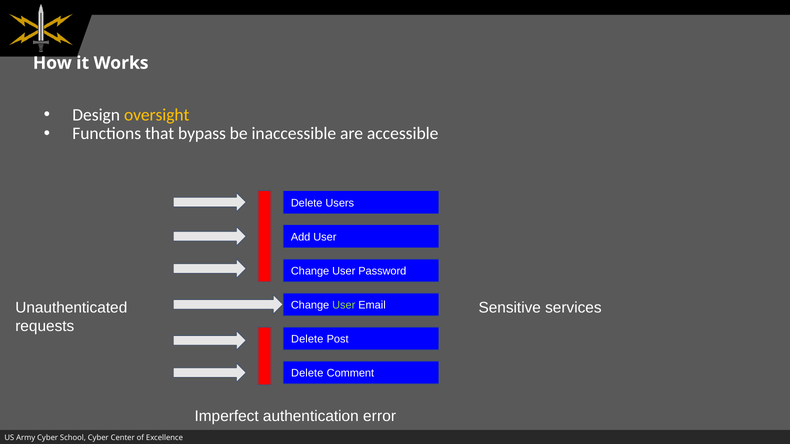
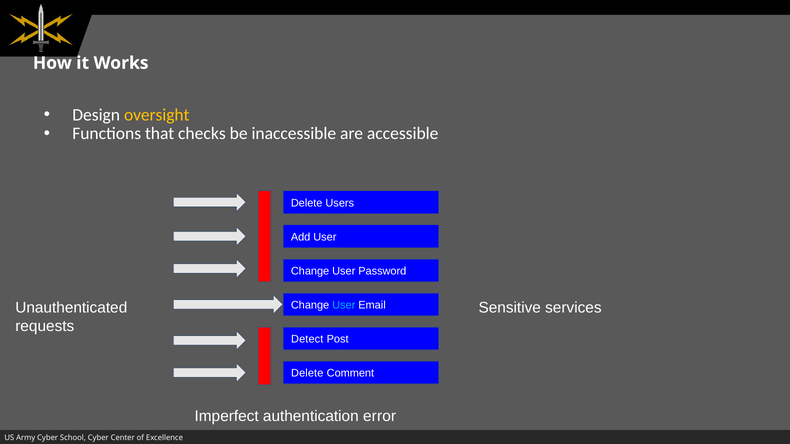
bypass: bypass -> checks (202, 134)
User colour: light green -> light blue (344, 305)
Delete: Delete -> Detect (307, 340)
